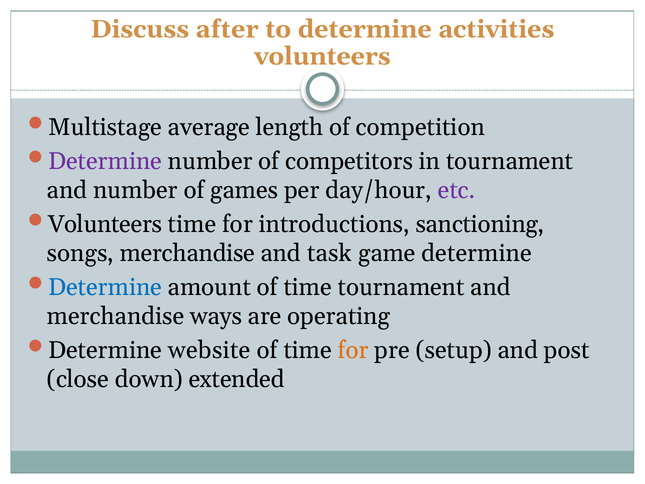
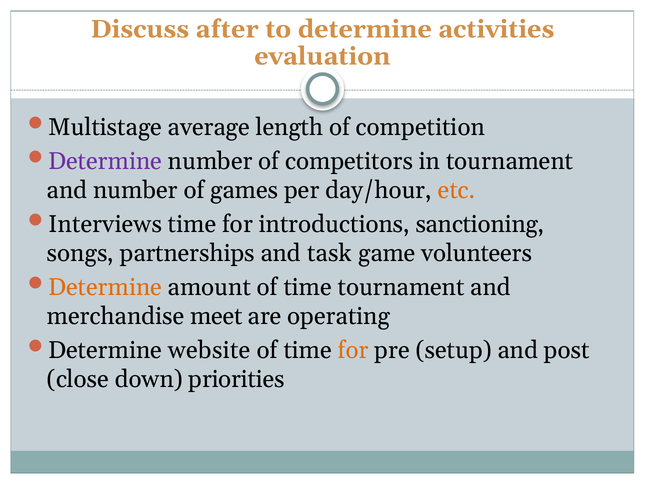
volunteers: volunteers -> evaluation (322, 56)
etc colour: purple -> orange (457, 190)
Volunteers: Volunteers -> Interviews (105, 224)
songs merchandise: merchandise -> partnerships (187, 253)
game determine: determine -> volunteers (477, 253)
Determine colour: blue -> orange (105, 287)
ways: ways -> meet (216, 316)
extended: extended -> priorities (237, 379)
